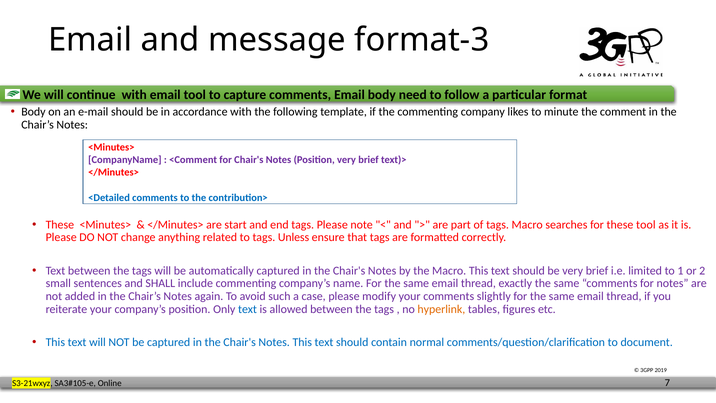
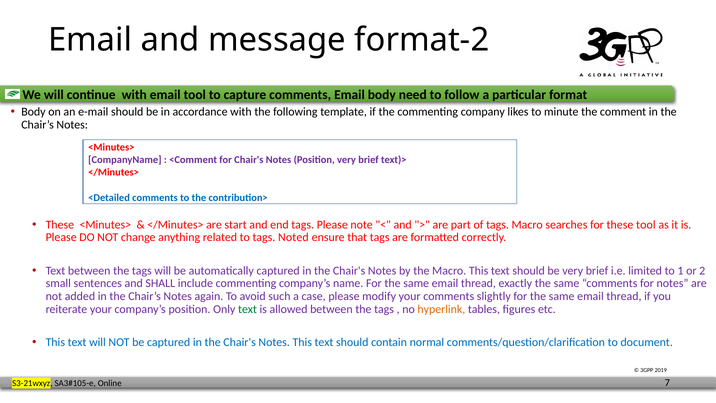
format-3: format-3 -> format-2 (422, 40)
Unless: Unless -> Noted (293, 237)
text colour: blue -> green (248, 309)
